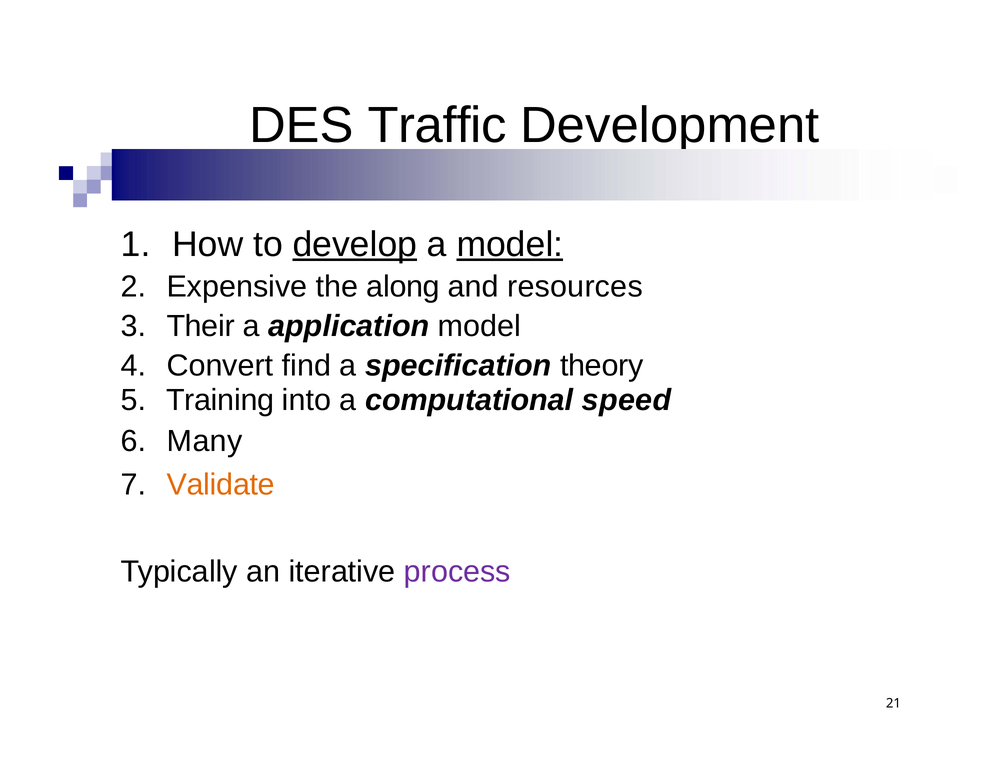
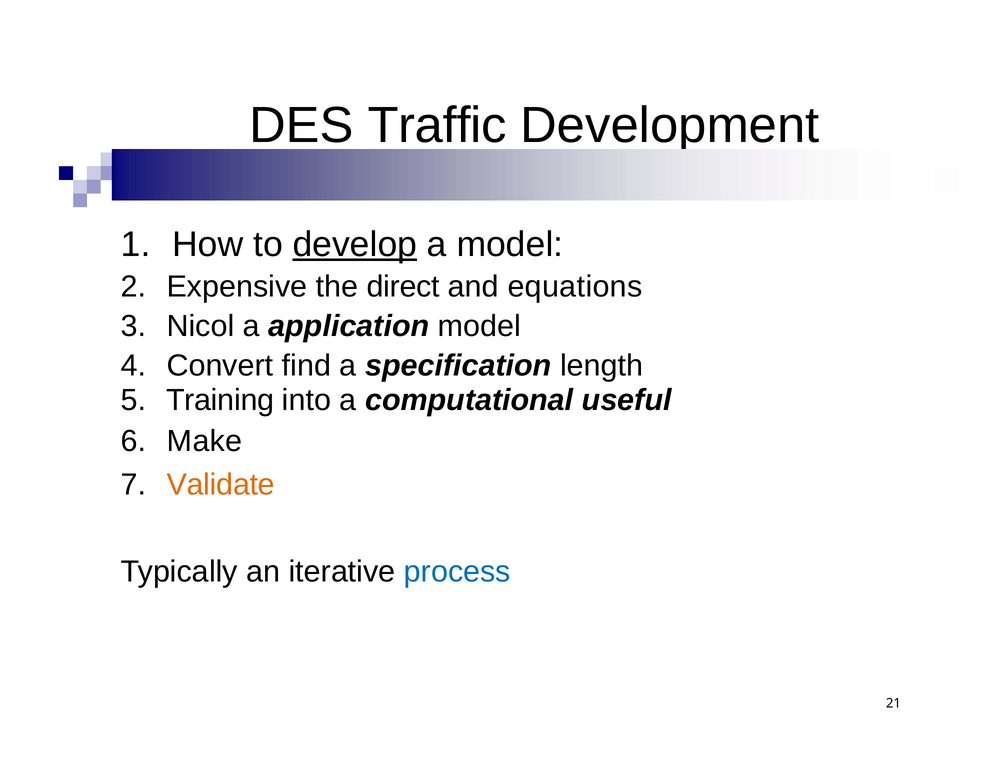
model underline: present -> none (510, 245)
along: along -> direct (403, 287)
resources: resources -> equations (575, 287)
Their: Their -> Nicol (201, 326)
theory: theory -> length (602, 366)
speed: speed -> useful (627, 400)
Many: Many -> Make (205, 441)
process colour: purple -> blue (457, 572)
